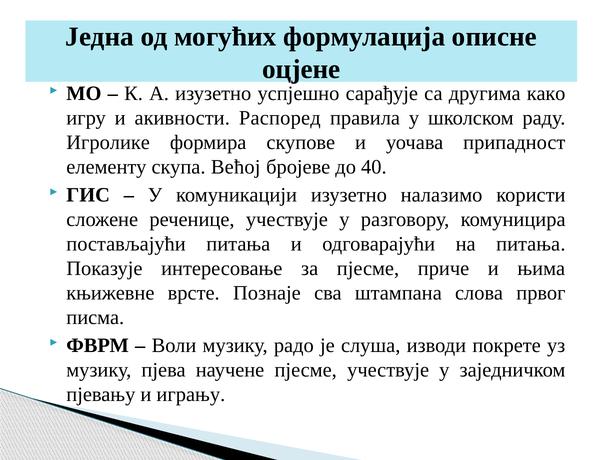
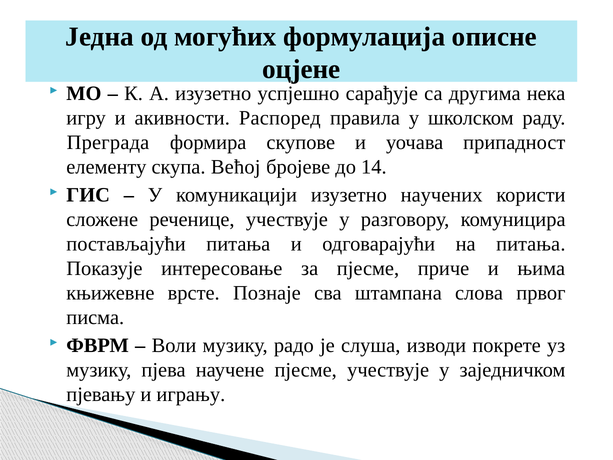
како: како -> нека (546, 93)
Игролике: Игролике -> Преграда (108, 142)
40: 40 -> 14 (374, 167)
налазимо: налазимо -> научених (442, 195)
